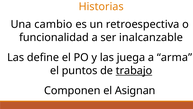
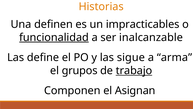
cambio: cambio -> definen (53, 24)
retroespectiva: retroespectiva -> impracticables (143, 24)
funcionalidad underline: none -> present (54, 37)
juega: juega -> sigue (131, 57)
puntos: puntos -> grupos (80, 70)
